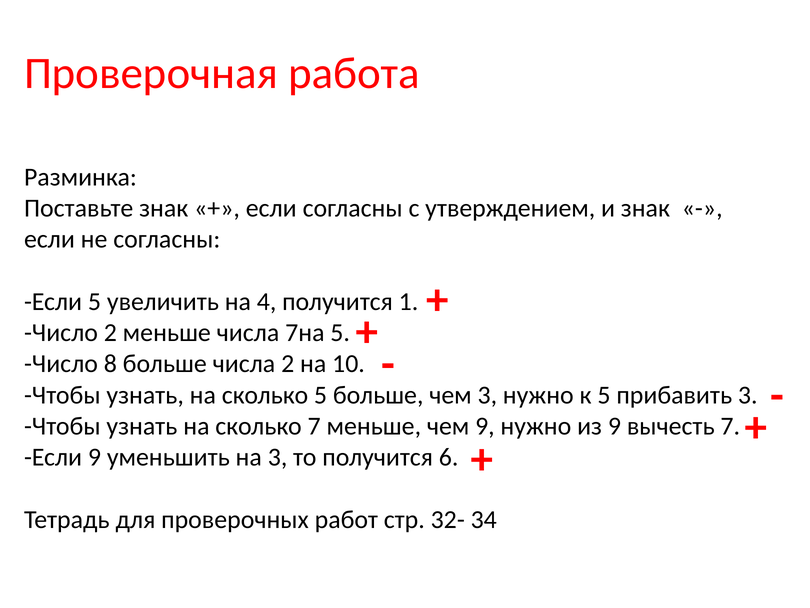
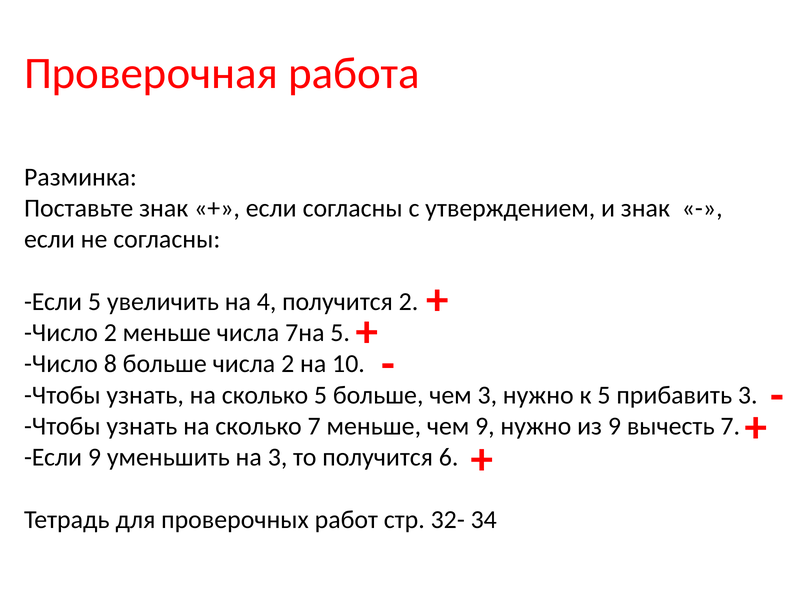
получится 1: 1 -> 2 (409, 301)
